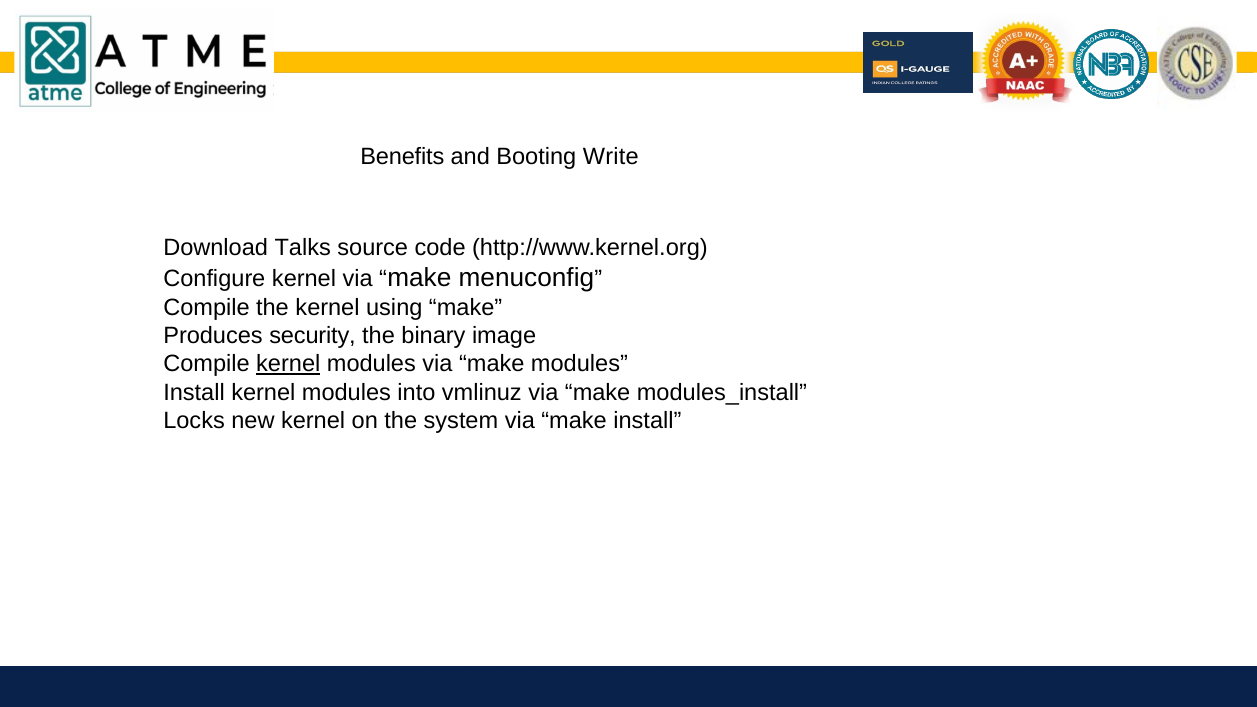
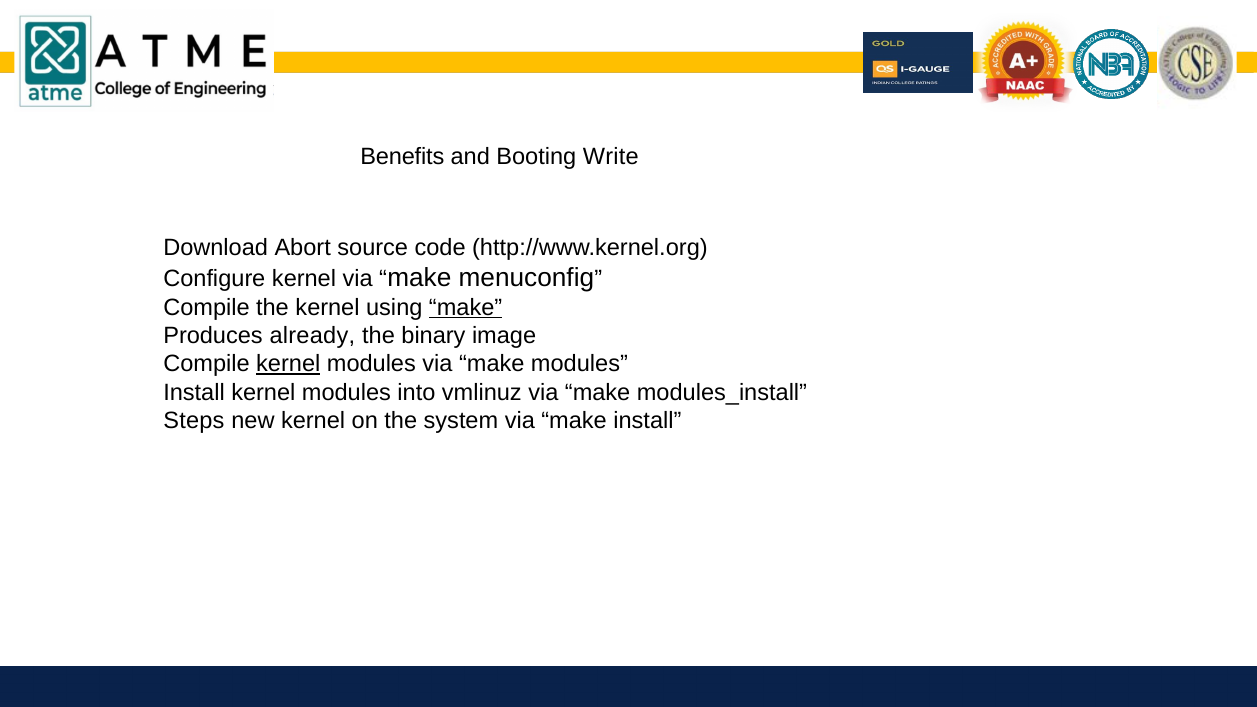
Talks: Talks -> Abort (303, 248)
make underline: none -> present (466, 308)
security: security -> already (312, 336)
Locks: Locks -> Steps (194, 421)
